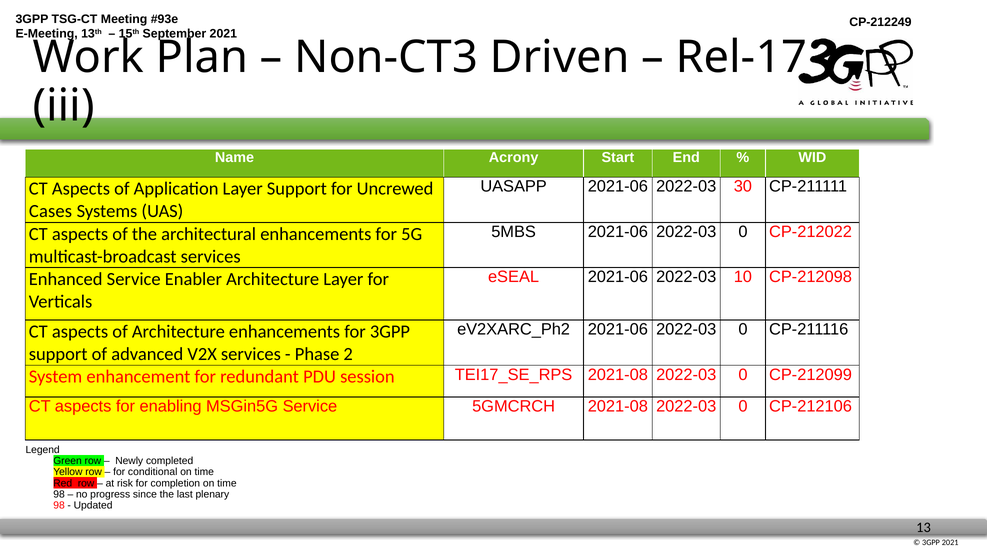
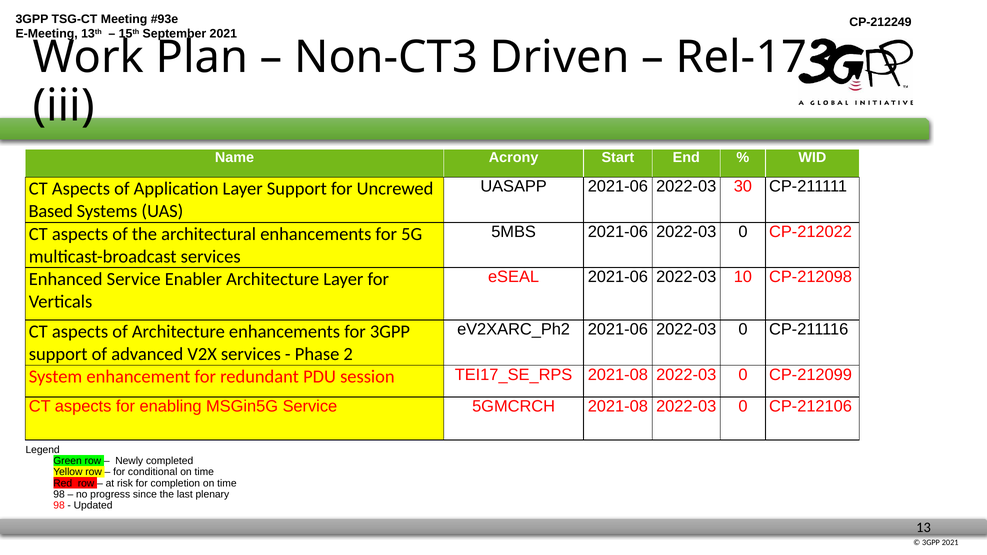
Cases: Cases -> Based (51, 211)
